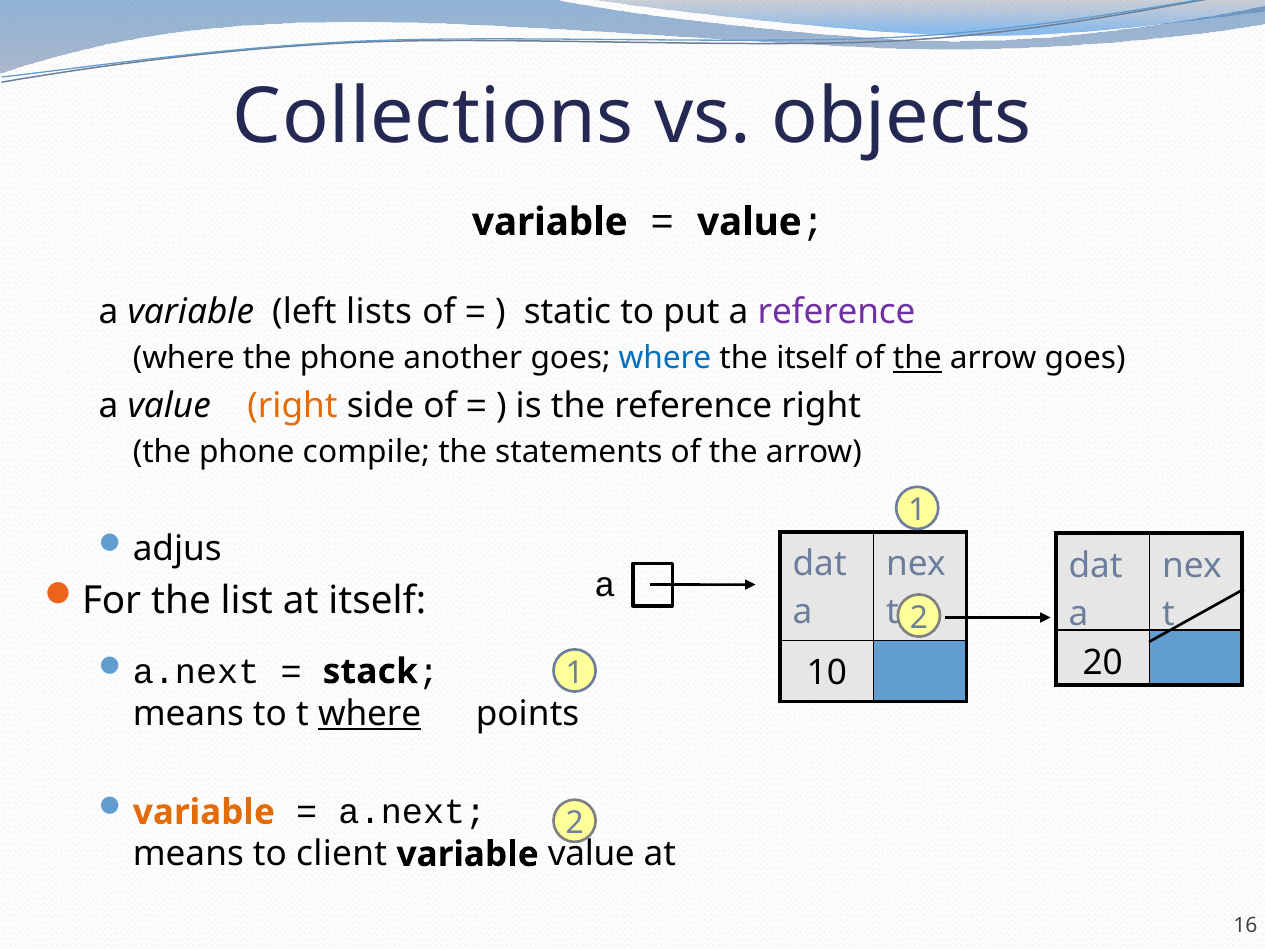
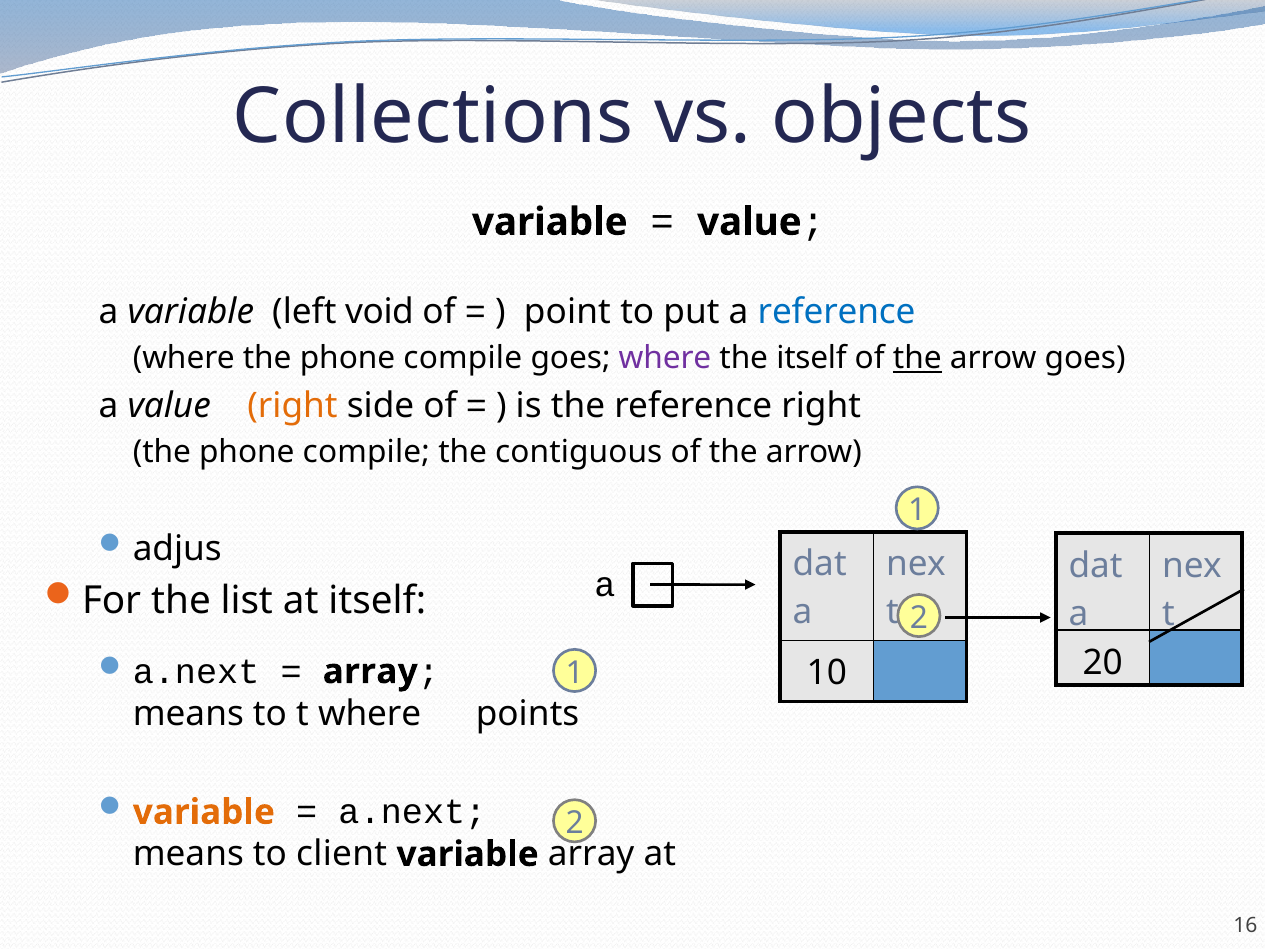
lists: lists -> void (379, 312)
static: static -> point (567, 312)
reference colour: purple -> blue (837, 312)
where the phone another: another -> compile (463, 358)
where colour: blue -> purple (665, 358)
statements: statements -> contiguous (579, 452)
stack: stack -> array (370, 671)
where underline: present -> none (370, 714)
variable value: value -> array (591, 854)
